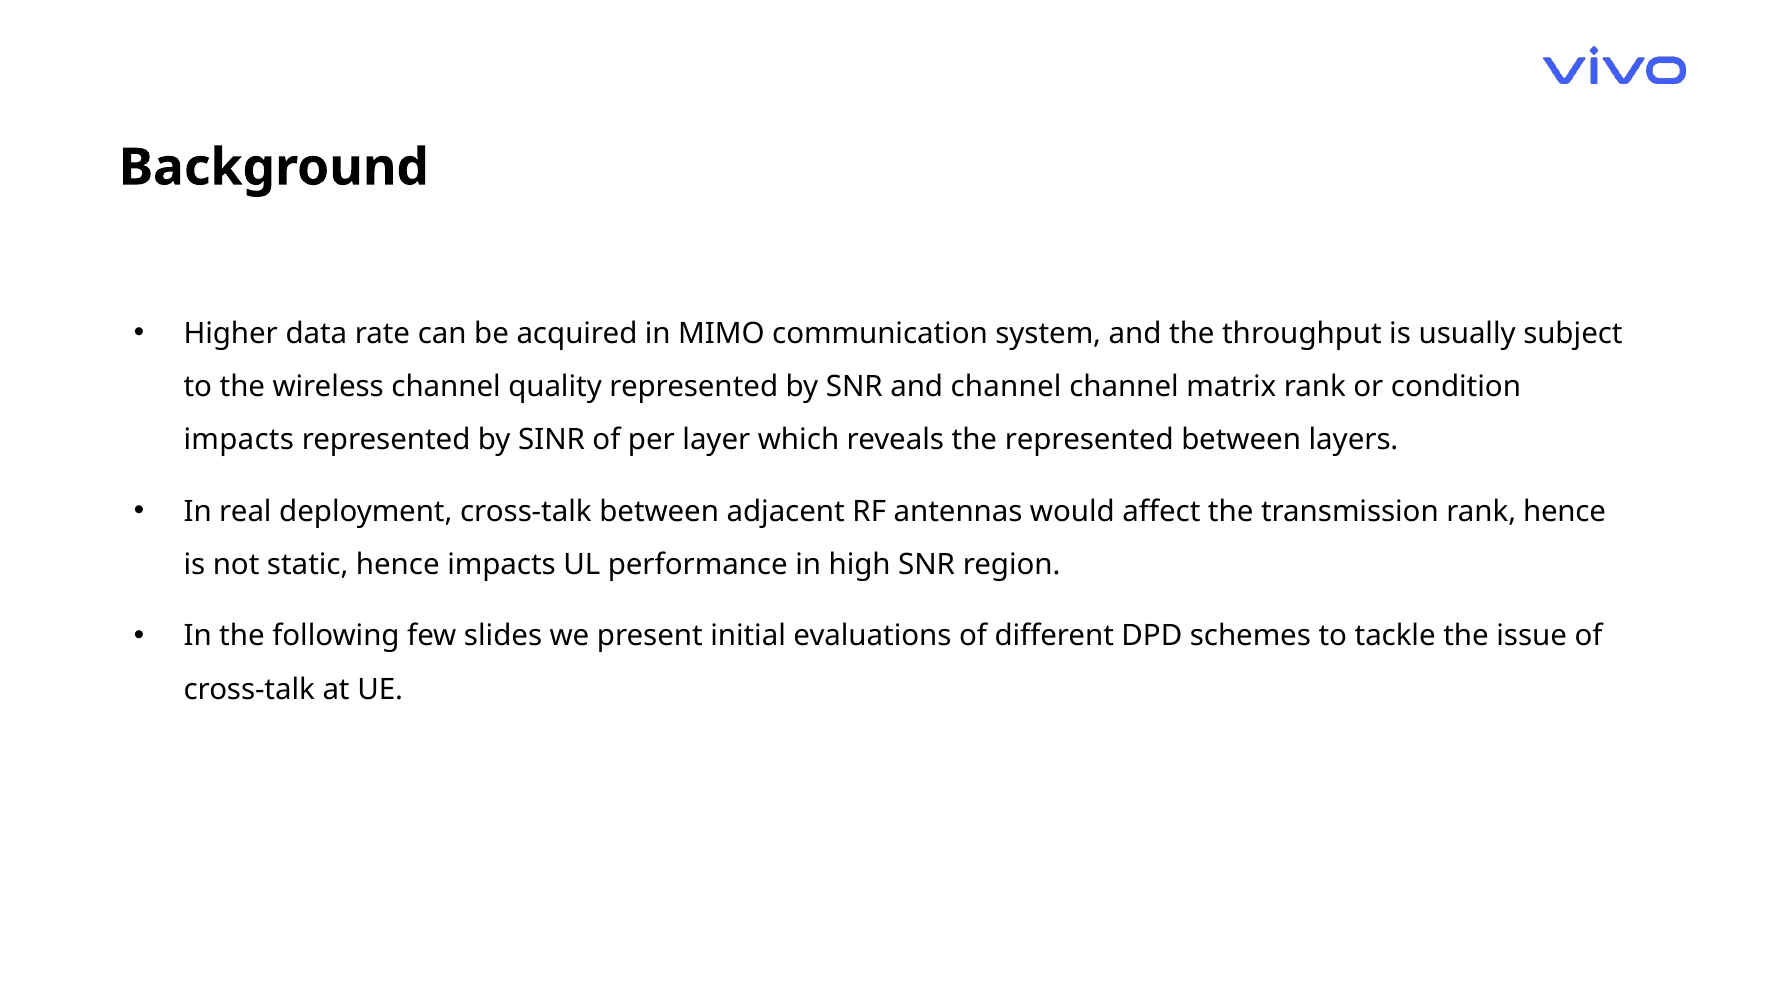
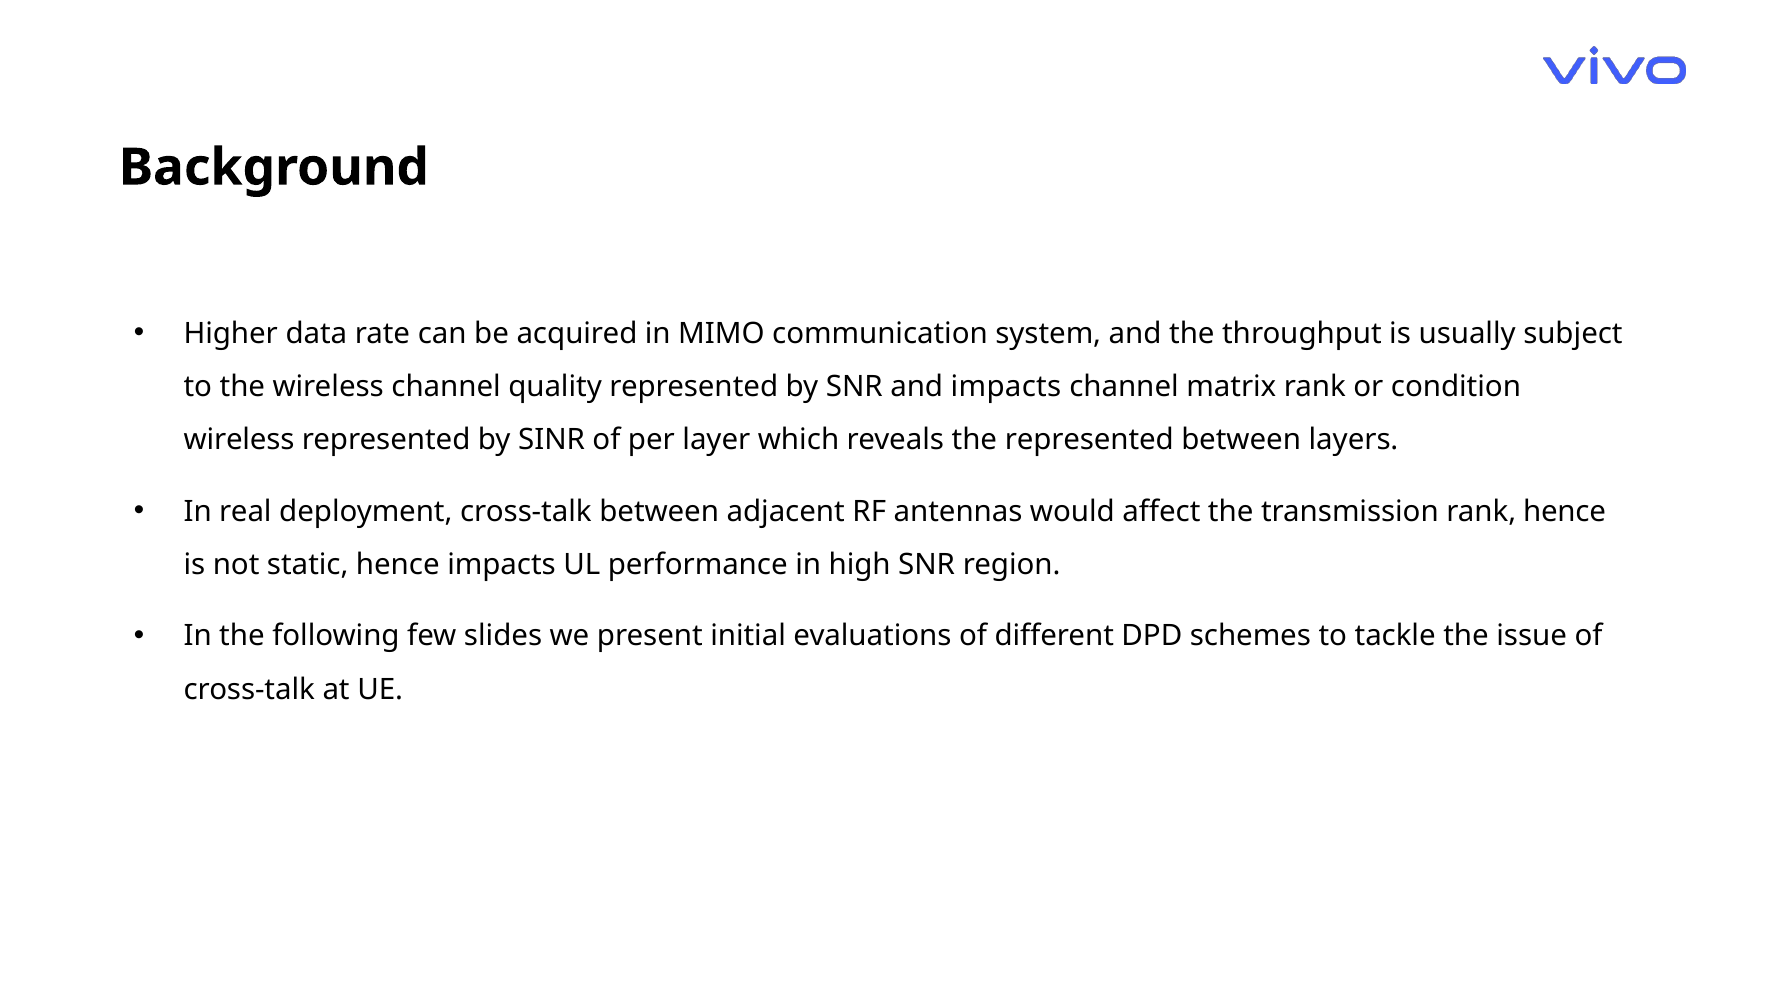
and channel: channel -> impacts (1006, 387)
impacts: impacts -> wireless (239, 440)
